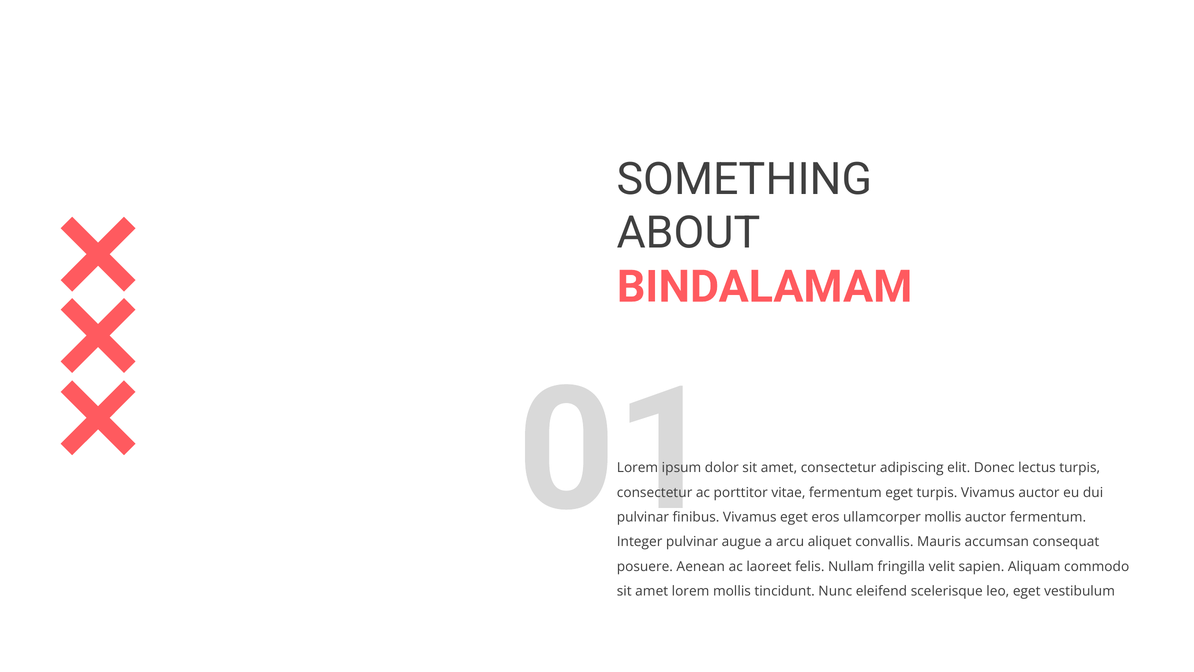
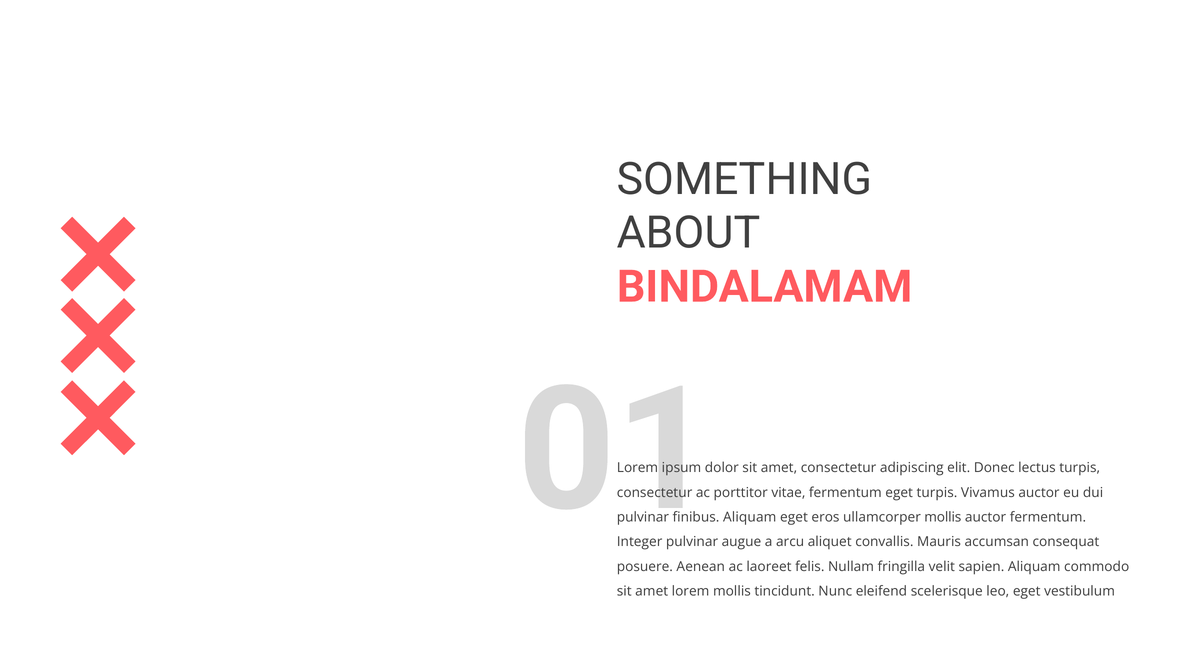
Vivamus: Vivamus -> Aliquam (750, 517)
